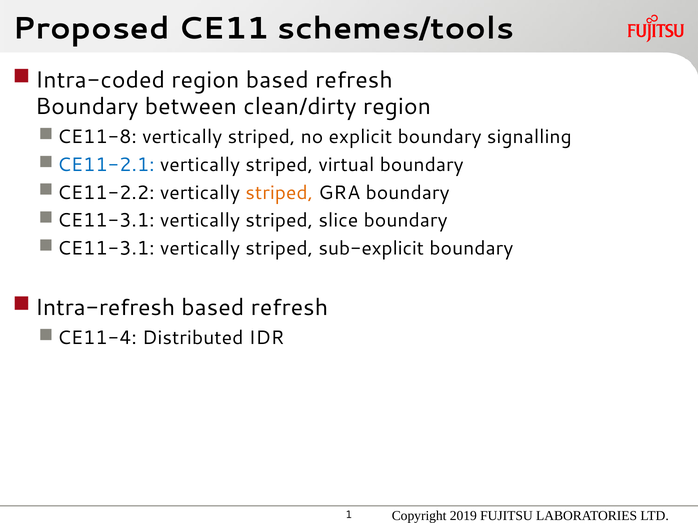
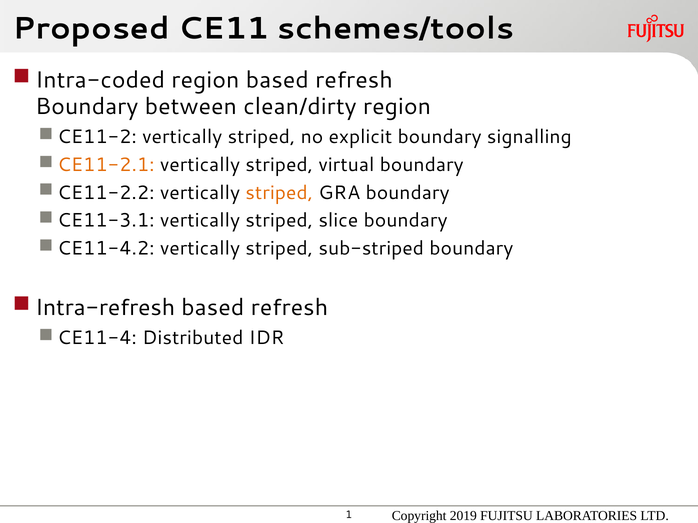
CE11-8: CE11-8 -> CE11-2 (97, 137)
CE11-2.1 colour: blue -> orange (106, 165)
CE11-3.1: CE11-3.1 -> CE11-4.2 (106, 249)
sub-explicit: sub-explicit -> sub-striped (371, 249)
